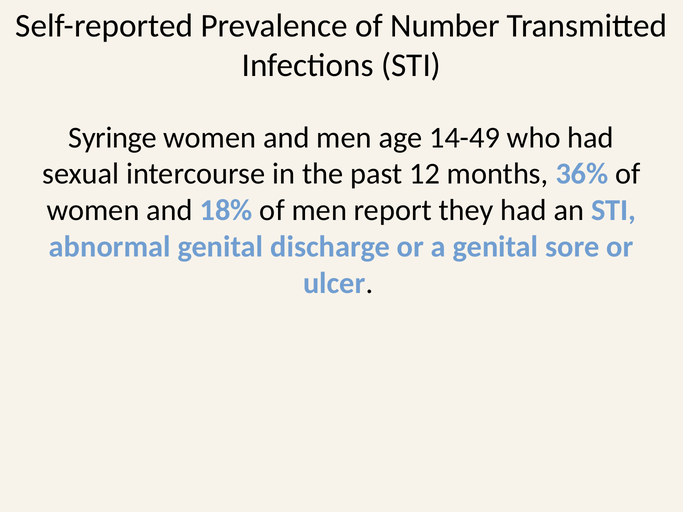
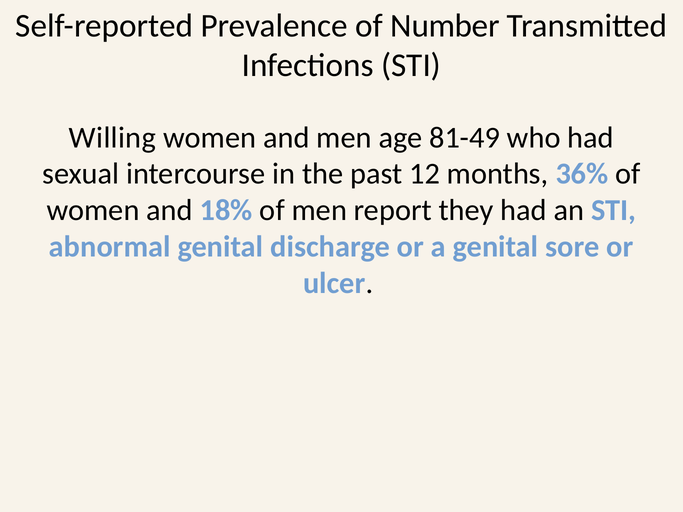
Syringe: Syringe -> Willing (112, 138)
14-49: 14-49 -> 81-49 (465, 138)
